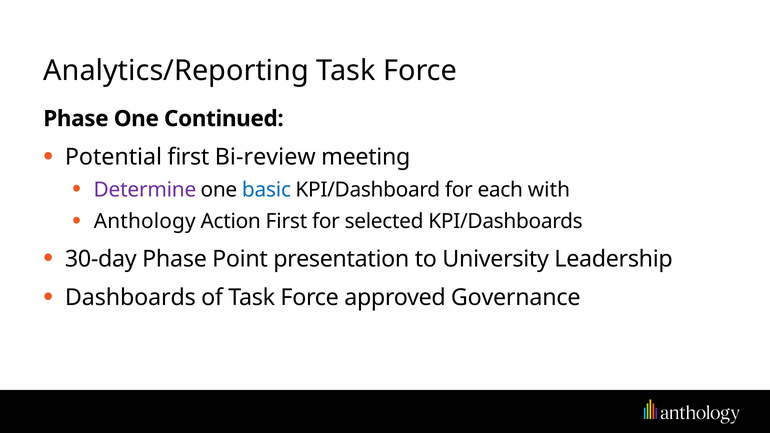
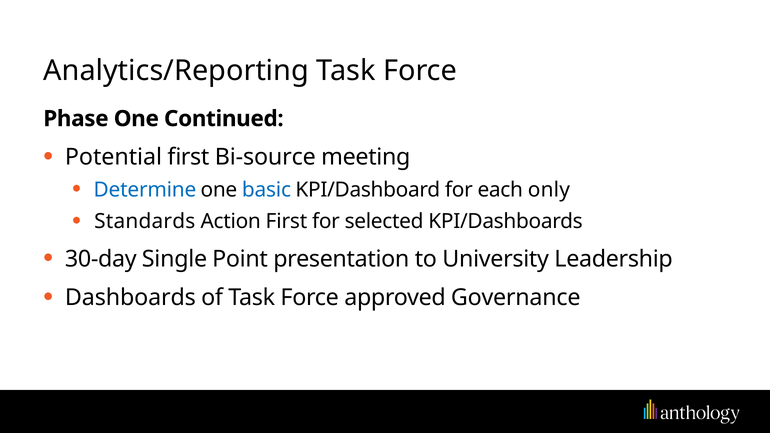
Bi-review: Bi-review -> Bi-source (265, 157)
Determine colour: purple -> blue (145, 190)
with: with -> only (549, 190)
Anthology: Anthology -> Standards (145, 221)
30-day Phase: Phase -> Single (175, 259)
